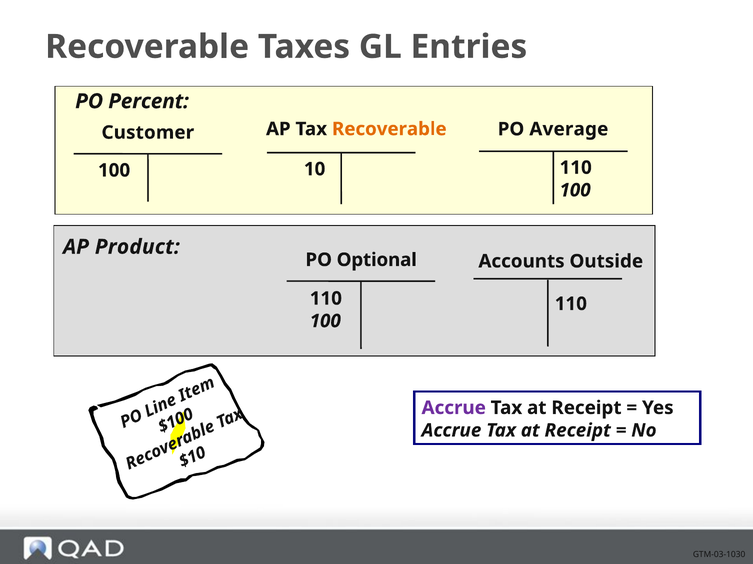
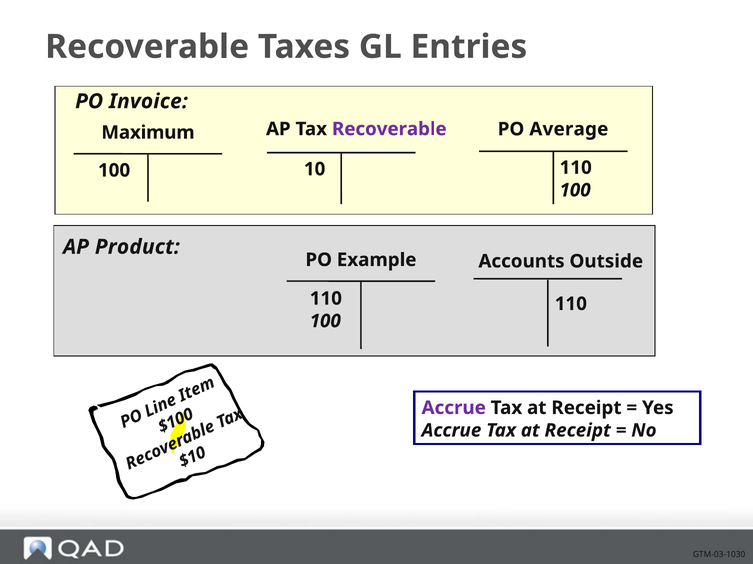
Percent: Percent -> Invoice (148, 101)
Recoverable colour: orange -> purple (389, 129)
Customer: Customer -> Maximum (148, 133)
Optional: Optional -> Example (377, 260)
